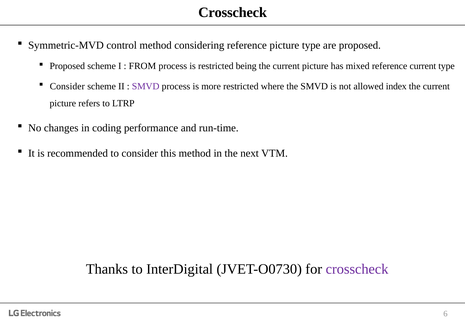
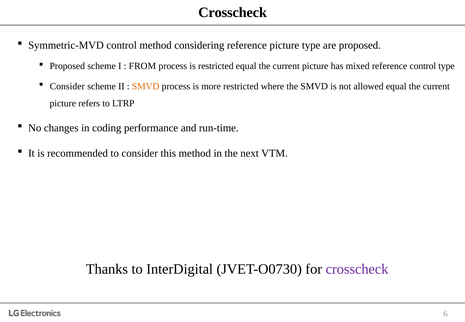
restricted being: being -> equal (246, 66)
reference current: current -> control (423, 66)
SMVD colour: purple -> orange (146, 86)
allowed index: index -> equal (396, 86)
